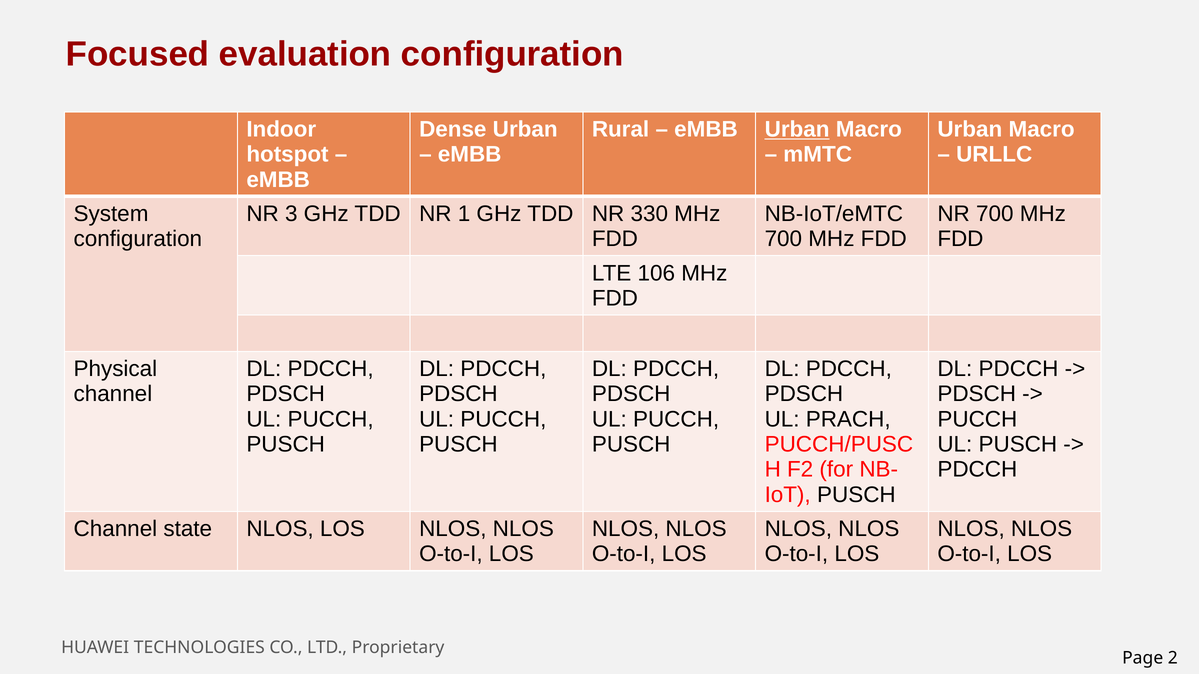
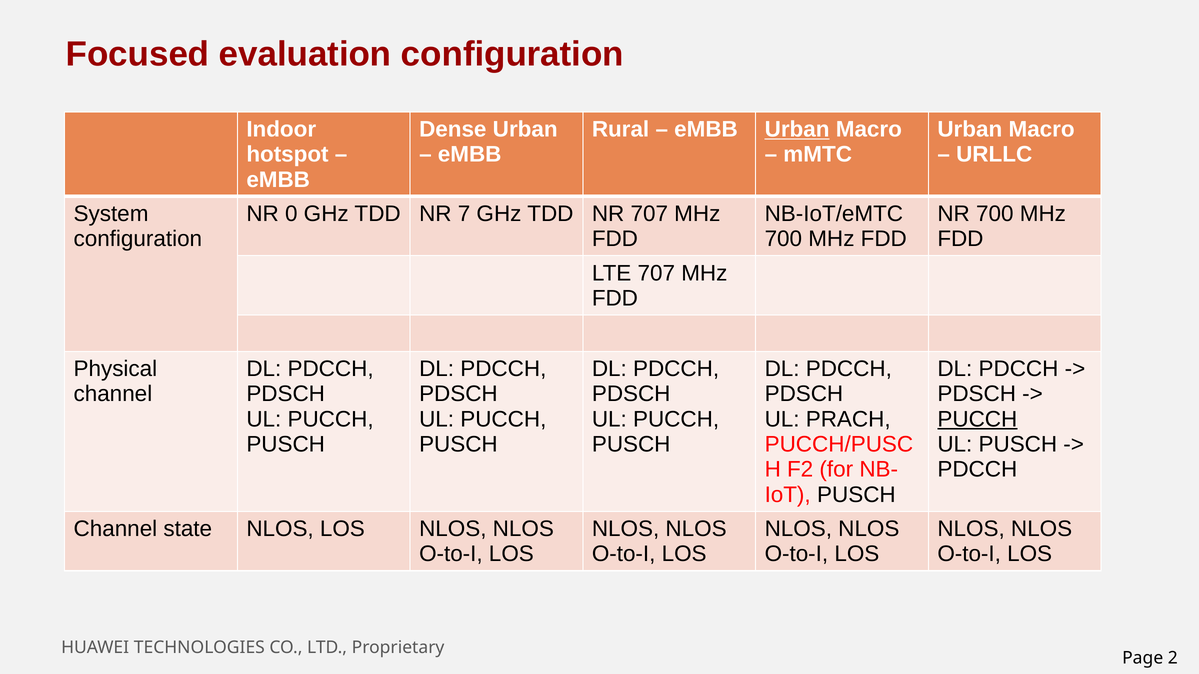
3: 3 -> 0 (291, 214)
1: 1 -> 7 (464, 214)
NR 330: 330 -> 707 (649, 214)
LTE 106: 106 -> 707 (656, 273)
PUCCH underline: none -> present (977, 419)
